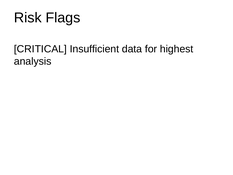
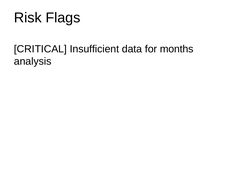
highest: highest -> months (177, 49)
